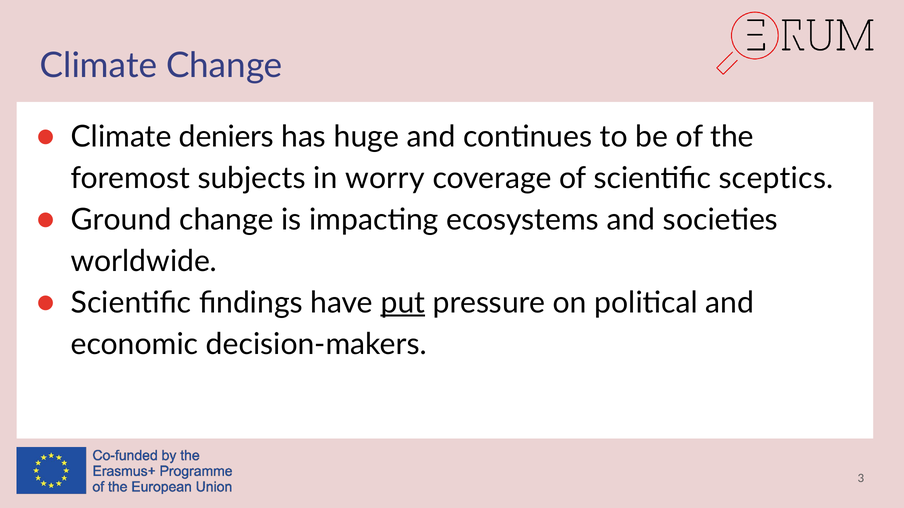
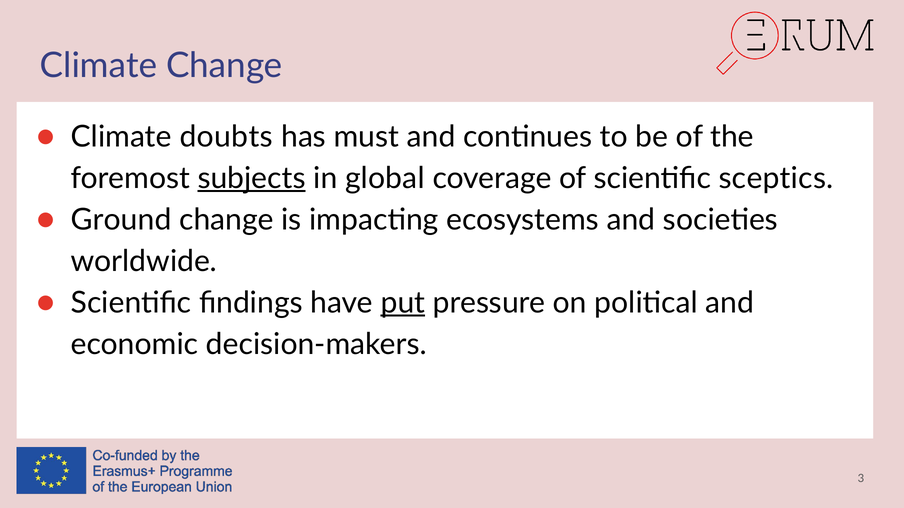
deniers: deniers -> doubts (226, 137)
huge: huge -> must (366, 137)
subjects underline: none -> present (252, 178)
worry: worry -> global (385, 178)
